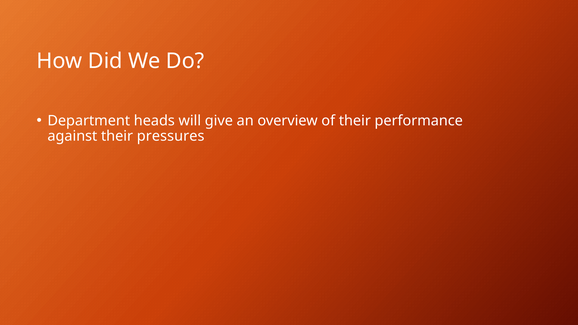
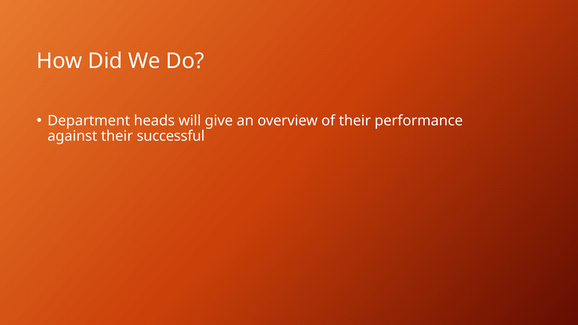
pressures: pressures -> successful (171, 136)
